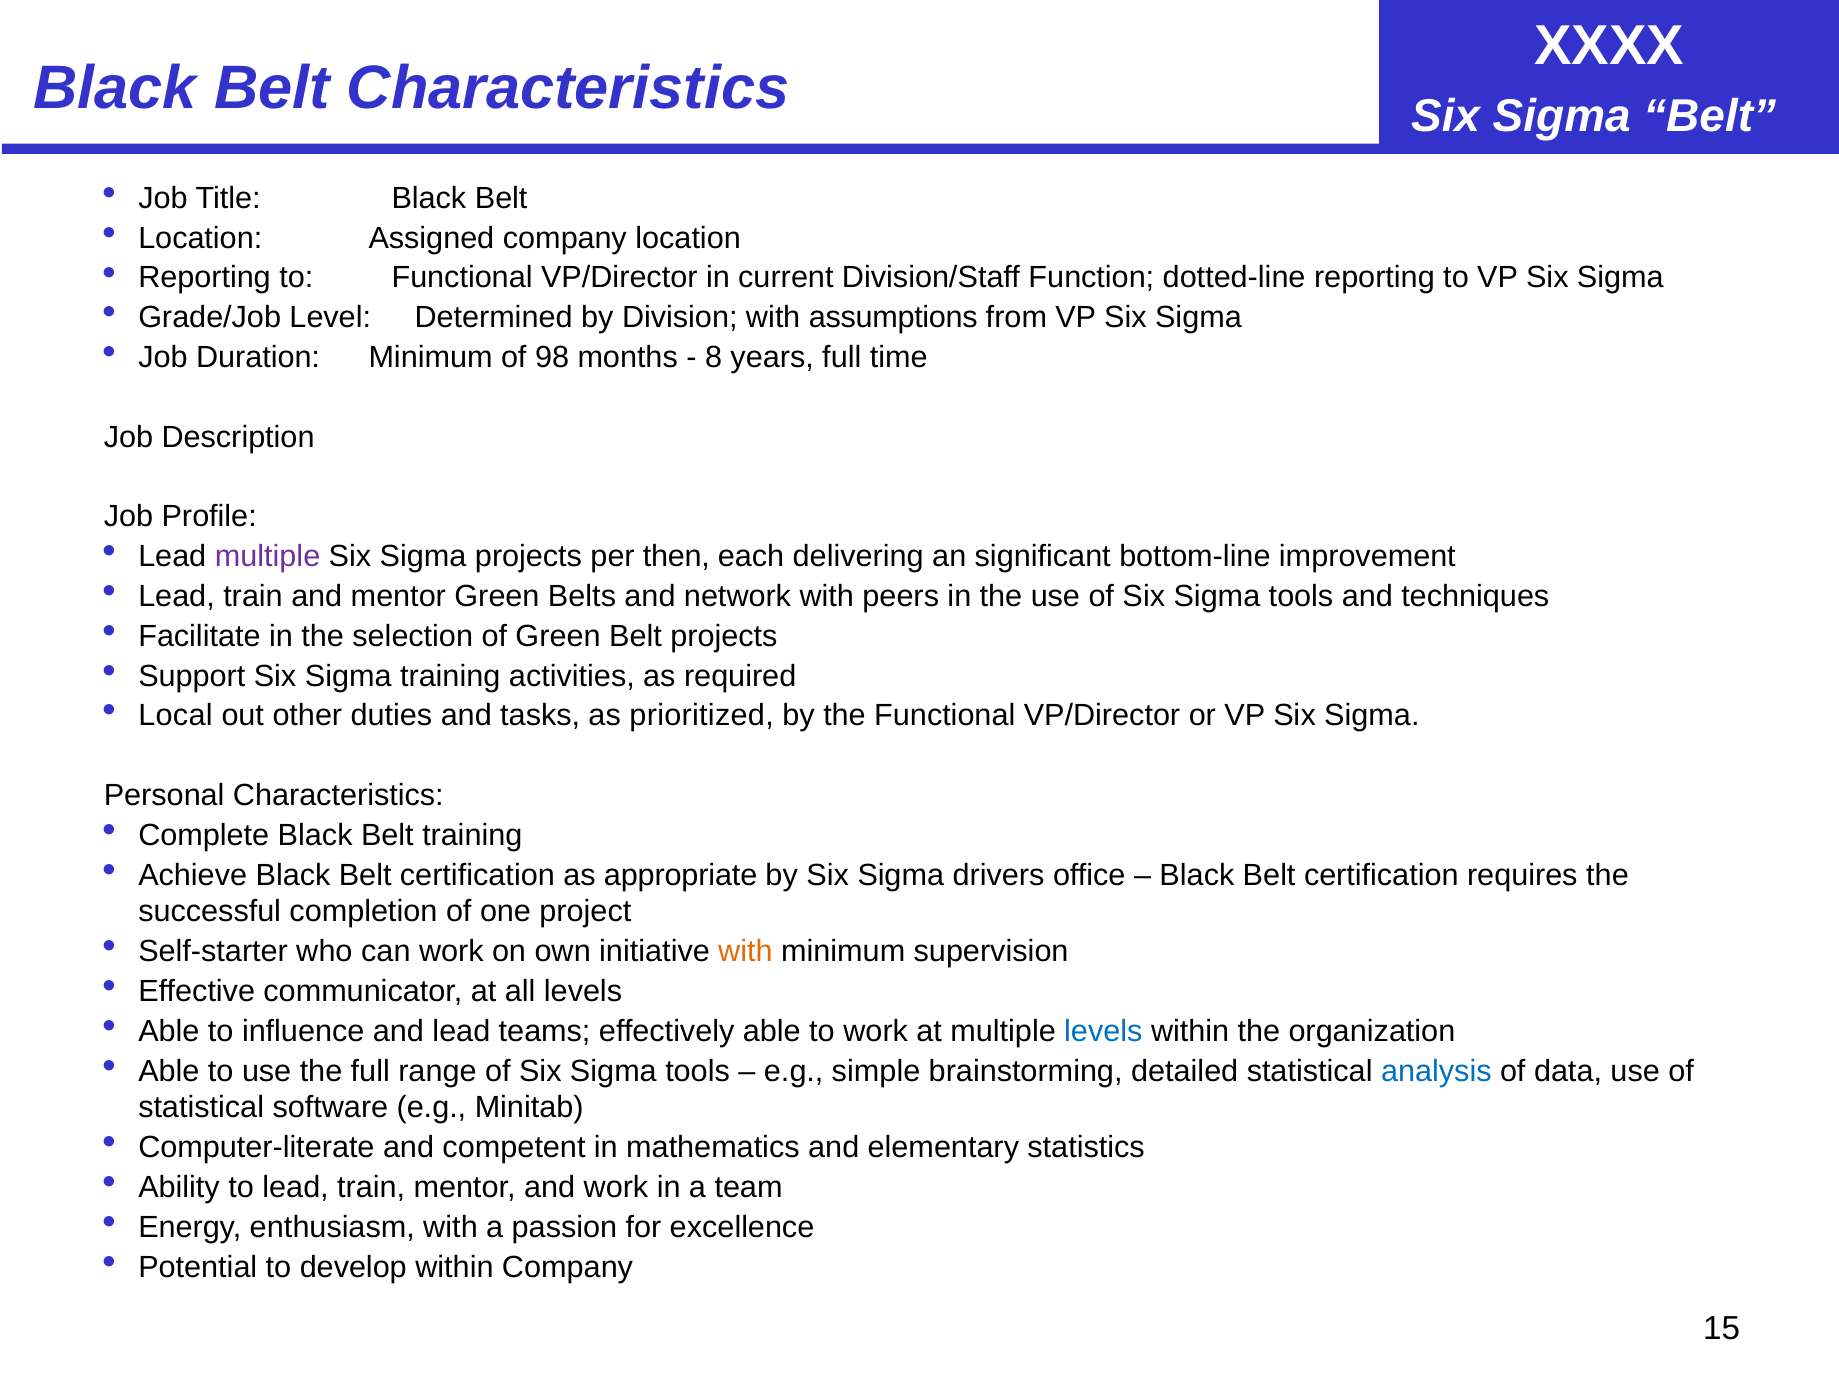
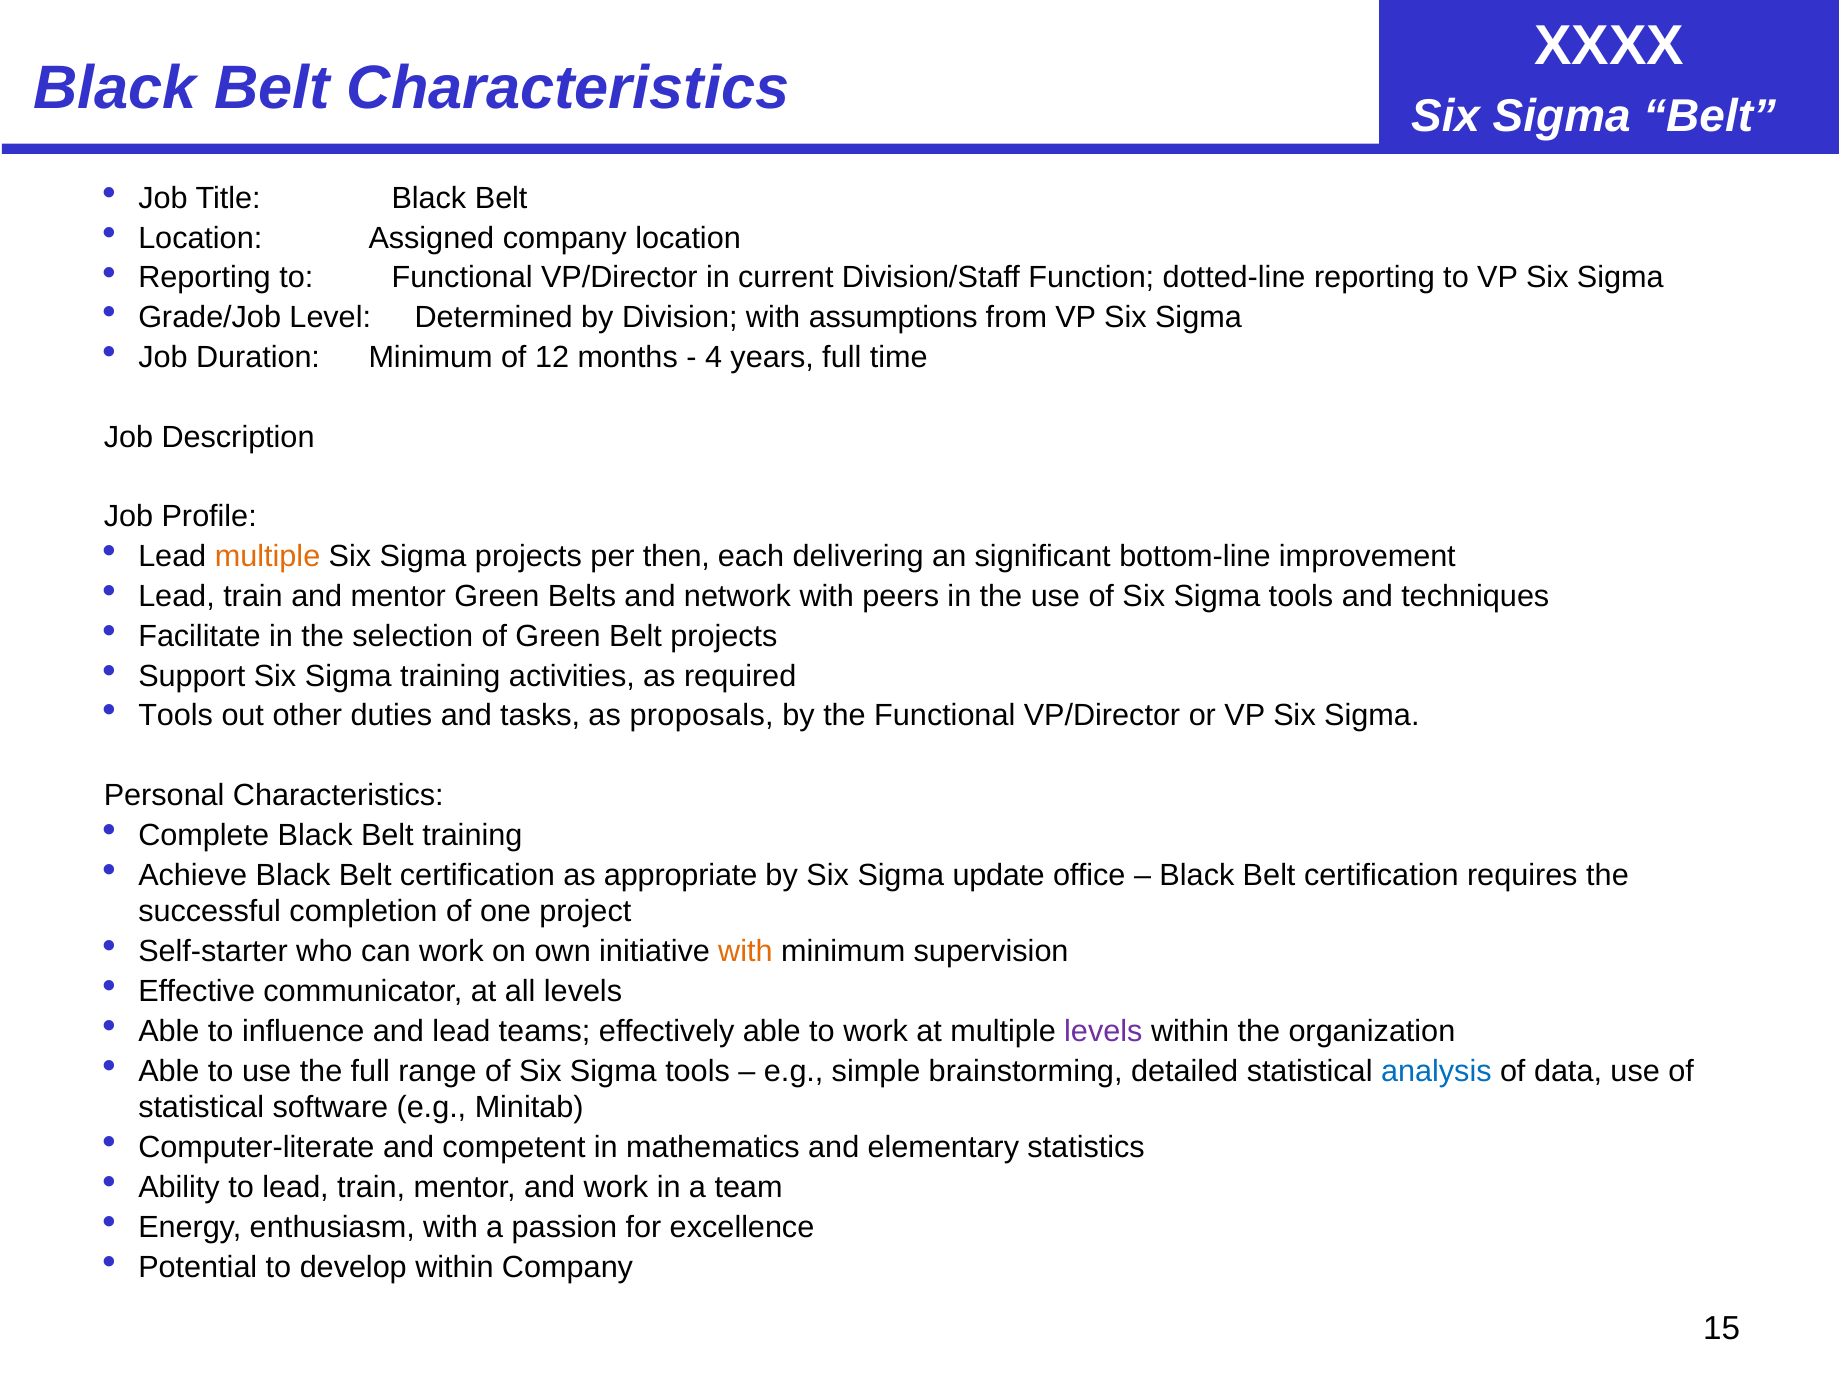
98: 98 -> 12 (552, 358)
8: 8 -> 4 (714, 358)
multiple colour: purple -> orange (268, 557)
Local: Local -> Tools (176, 716)
prioritized: prioritized -> proposals (702, 716)
drivers: drivers -> update (999, 875)
levels colour: blue -> purple (1103, 1031)
